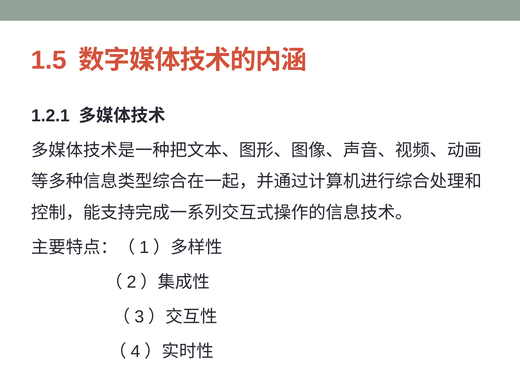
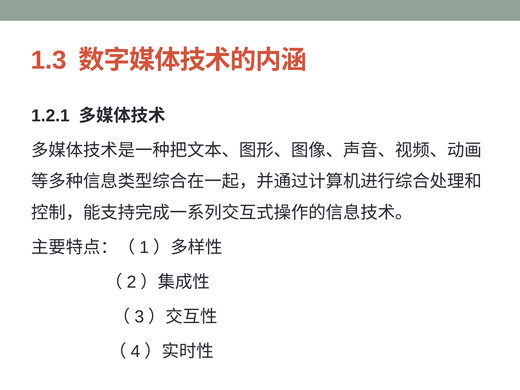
1.5: 1.5 -> 1.3 (49, 60)
